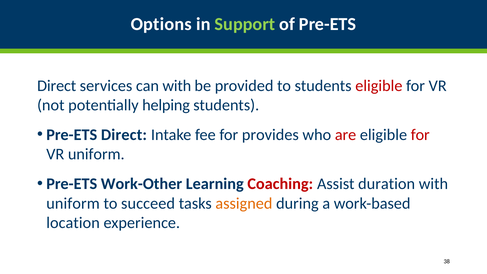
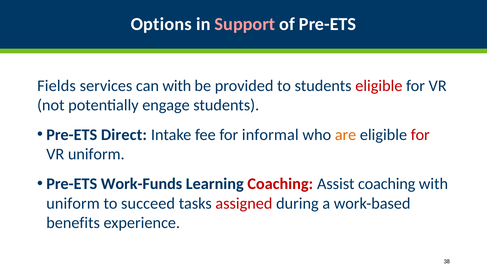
Support colour: light green -> pink (245, 24)
Direct: Direct -> Fields (57, 86)
helping: helping -> engage (166, 105)
provides: provides -> informal (270, 135)
are colour: red -> orange (346, 135)
Work-Other: Work-Other -> Work-Funds (142, 184)
Assist duration: duration -> coaching (387, 184)
assigned colour: orange -> red (244, 203)
location: location -> benefits (73, 223)
